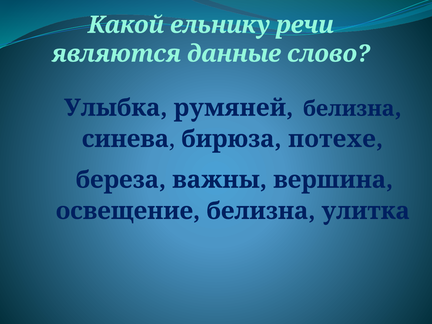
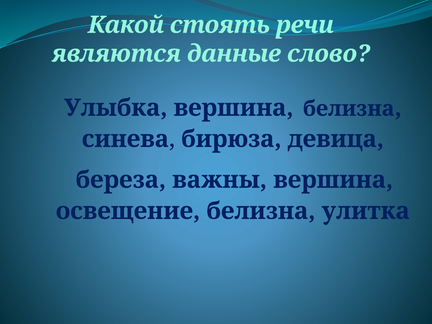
ельнику: ельнику -> стоять (220, 25)
Улыбка румяней: румяней -> вершина (234, 108)
потехе: потехе -> девица (336, 139)
